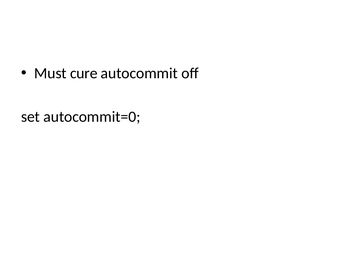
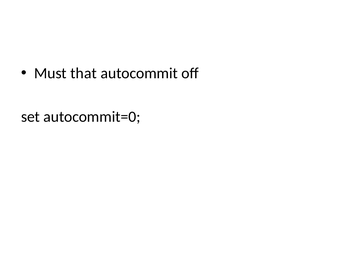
cure: cure -> that (84, 73)
